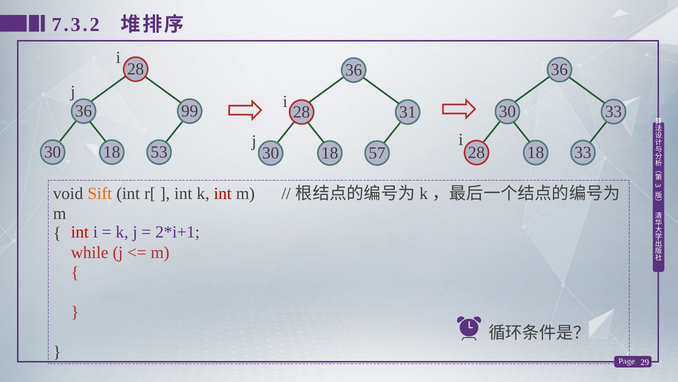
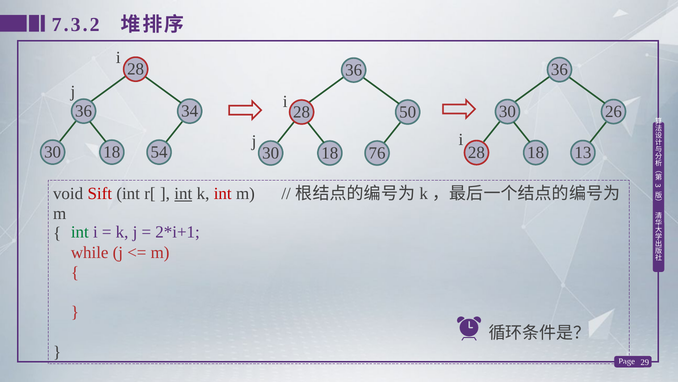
99: 99 -> 34 (190, 111)
30 33: 33 -> 26 (613, 112)
31: 31 -> 50 (408, 112)
53: 53 -> 54 (159, 152)
18 33: 33 -> 13 (583, 152)
57: 57 -> 76 (377, 153)
Sift colour: orange -> red (100, 193)
int underline: none -> present (183, 193)
int colour: red -> green (80, 232)
